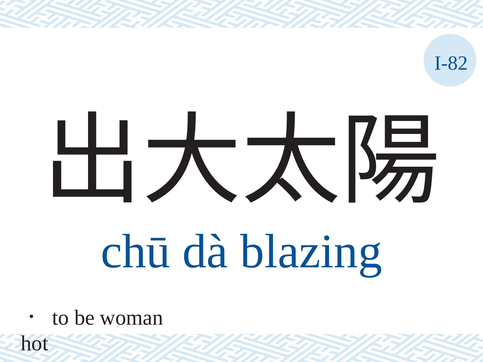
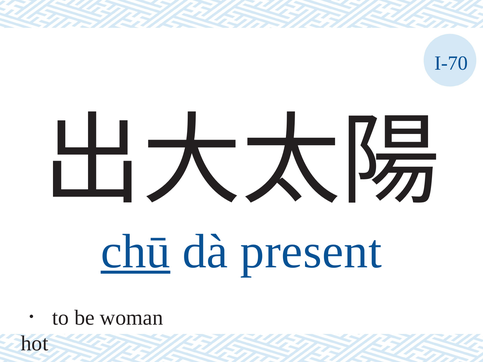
I-82: I-82 -> I-70 (451, 63)
chū underline: none -> present (136, 252)
blazing: blazing -> present (311, 252)
